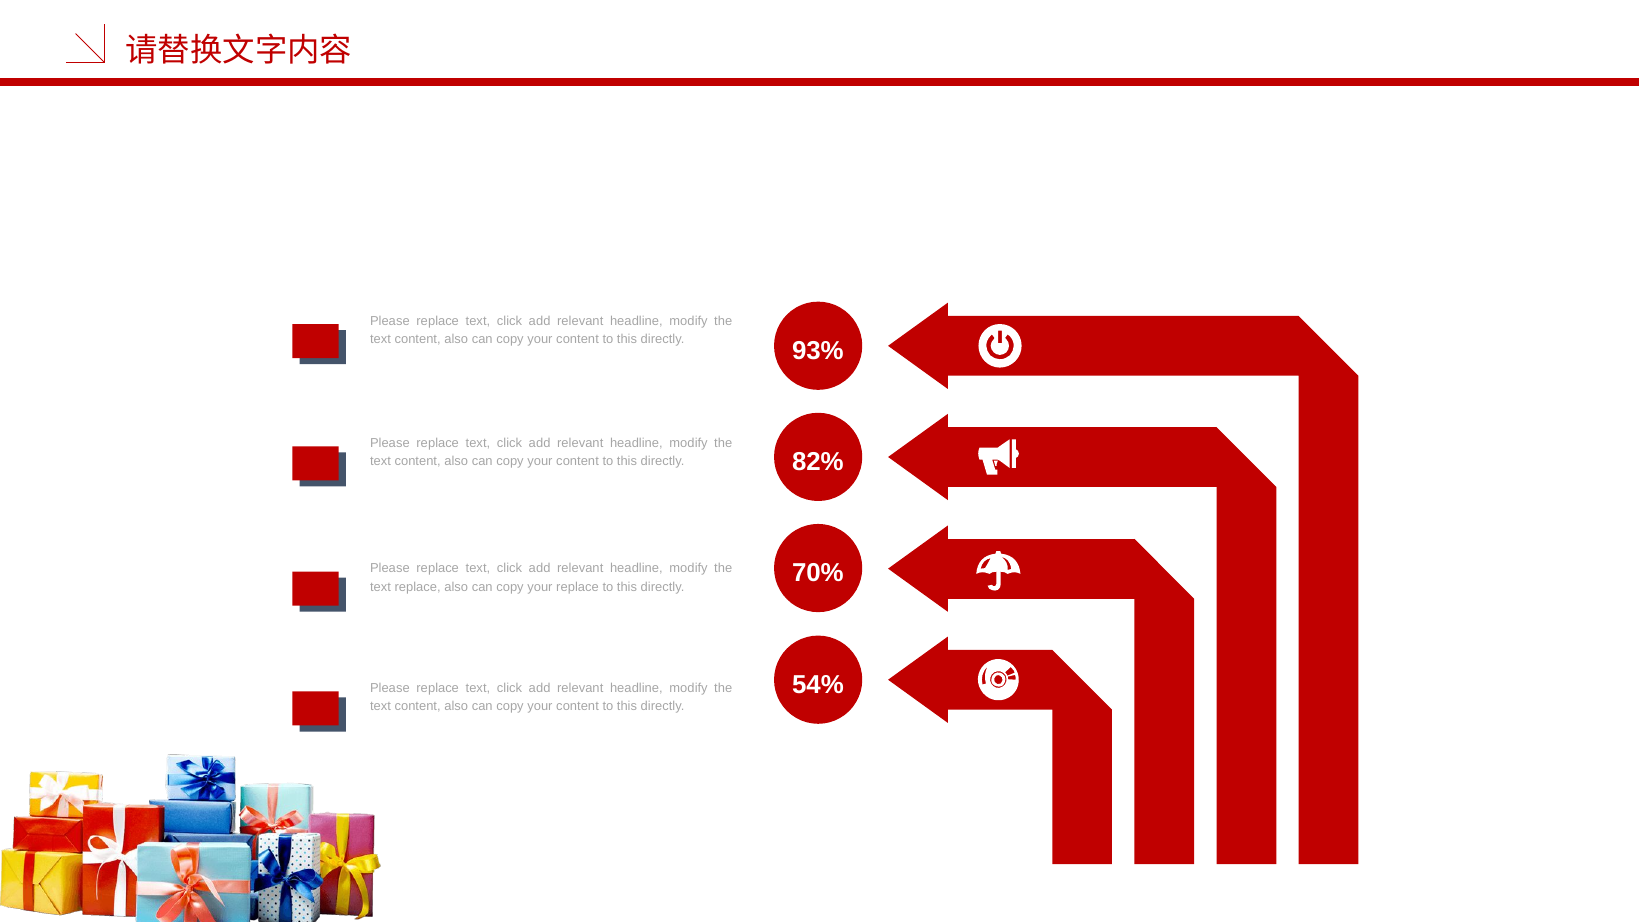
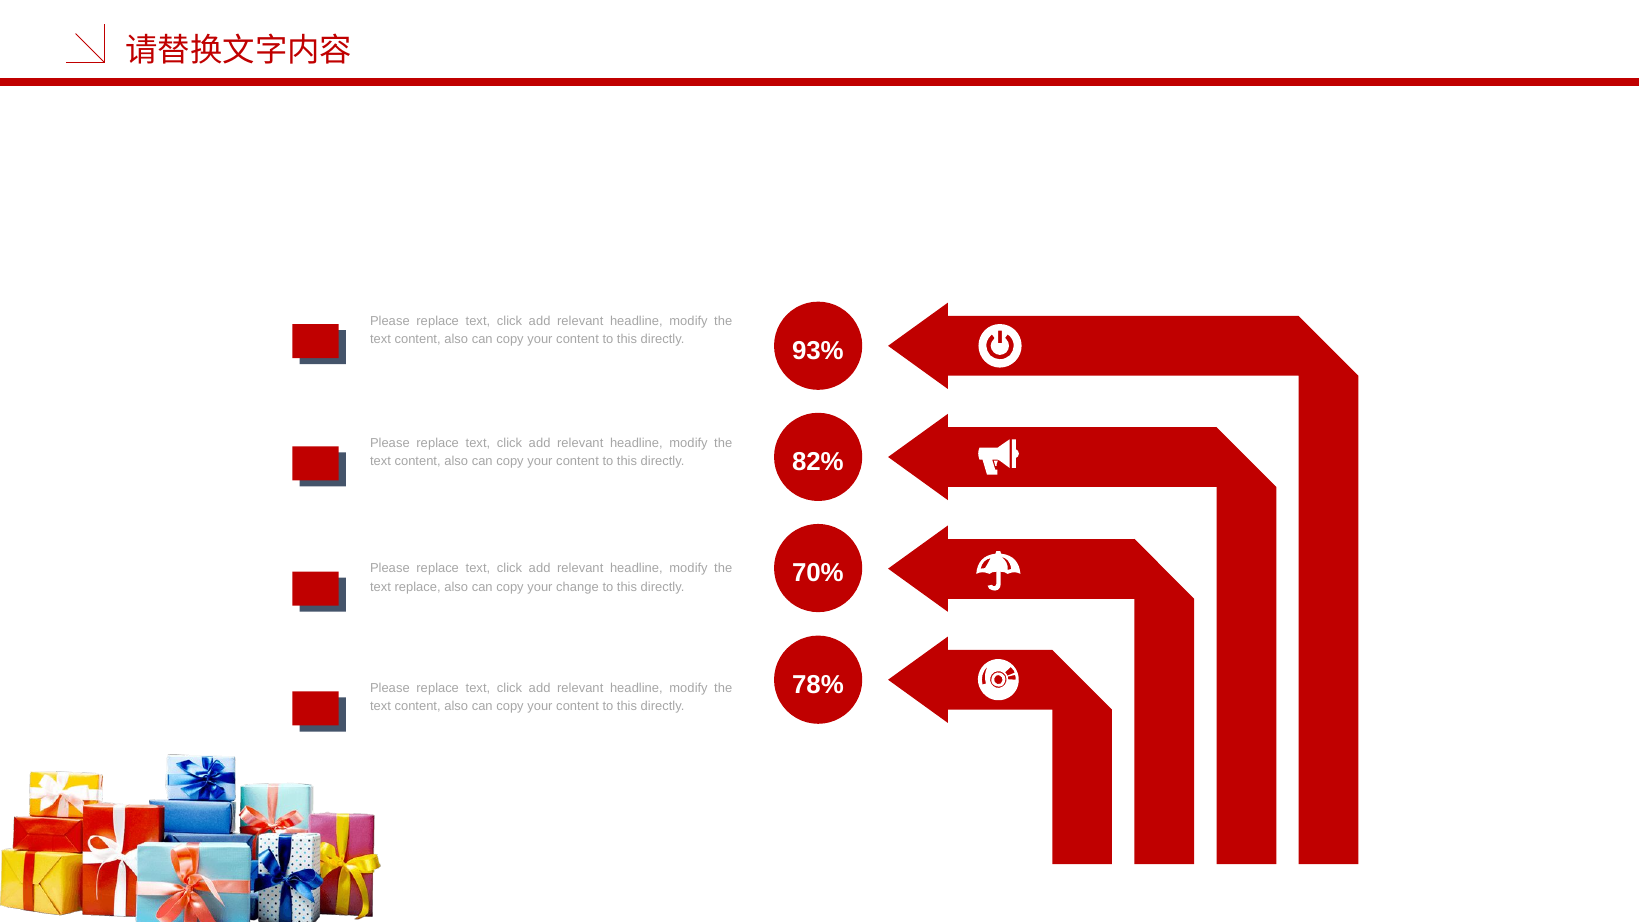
your replace: replace -> change (578, 587)
54%: 54% -> 78% (818, 684)
